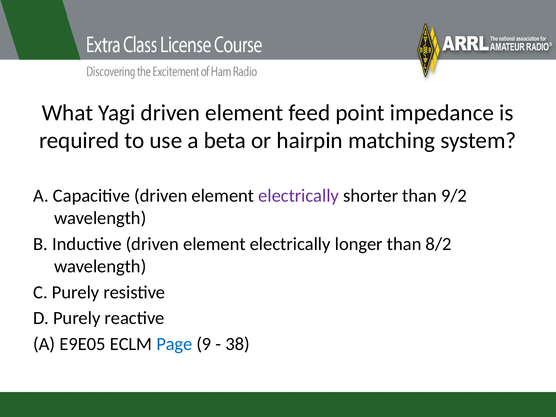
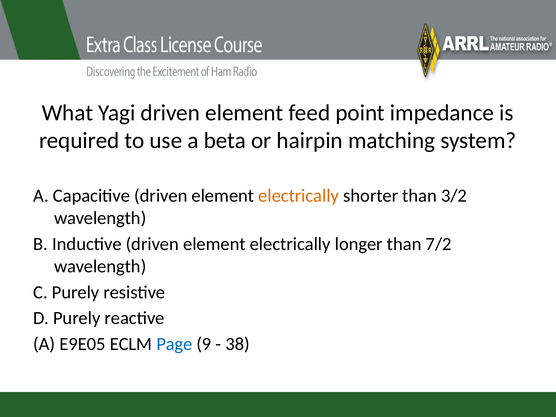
electrically colour: purple -> orange (299, 196)
9/2: 9/2 -> 3/2 (454, 196)
8/2: 8/2 -> 7/2 (439, 244)
